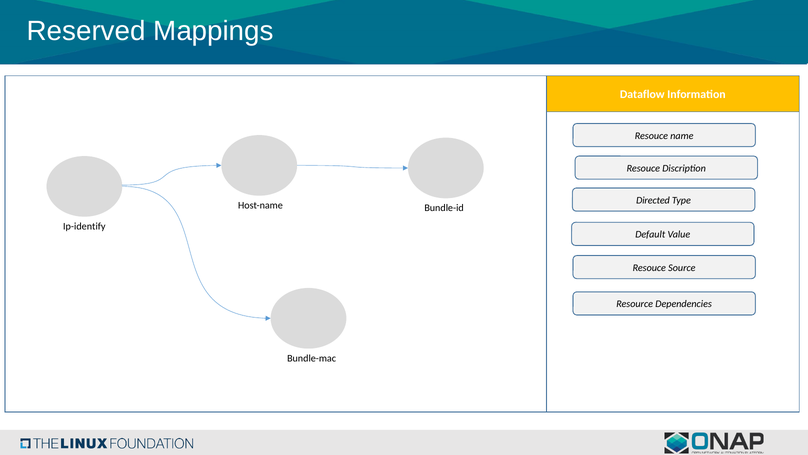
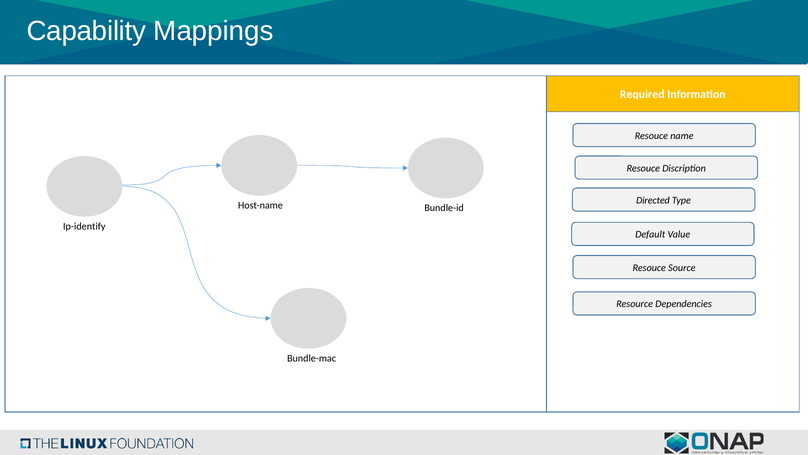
Reserved: Reserved -> Capability (86, 31)
Dataflow: Dataflow -> Required (642, 94)
